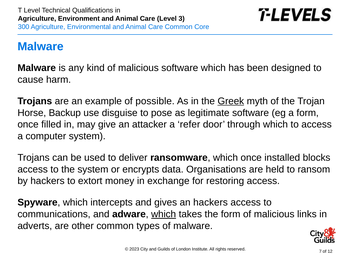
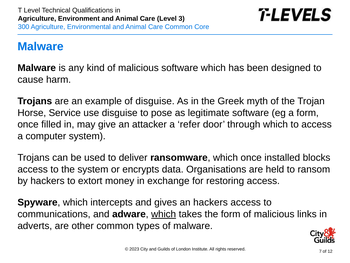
of possible: possible -> disguise (155, 101)
Greek underline: present -> none (231, 101)
Backup: Backup -> Service (65, 113)
